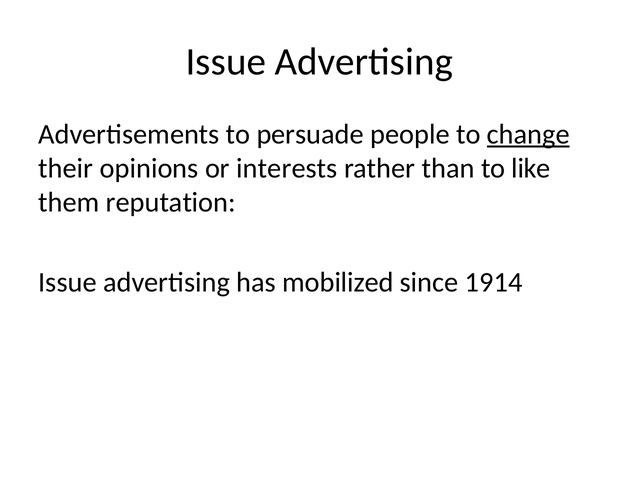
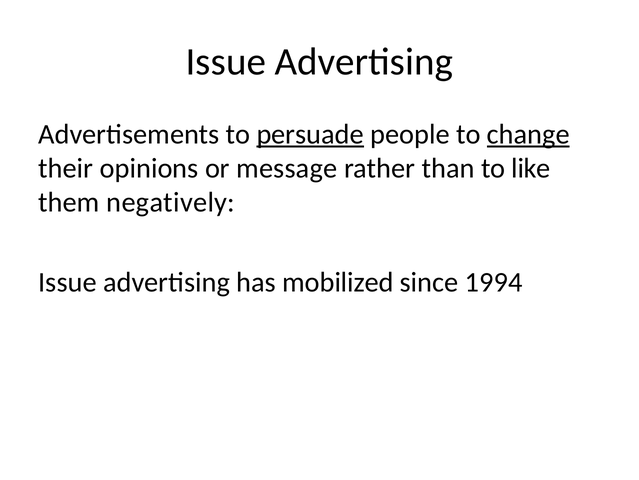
persuade underline: none -> present (310, 134)
interests: interests -> message (287, 168)
reputation: reputation -> negatively (171, 202)
1914: 1914 -> 1994 (494, 282)
